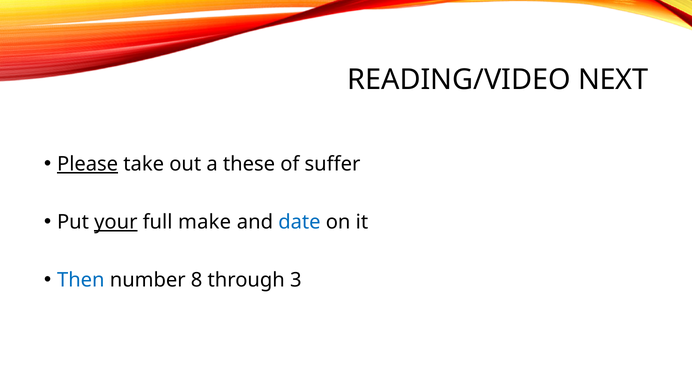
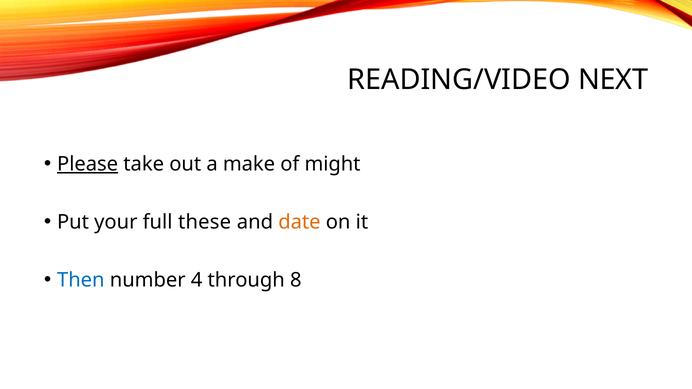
these: these -> make (249, 164)
suffer: suffer -> might (333, 164)
your underline: present -> none (116, 222)
make: make -> these (205, 222)
date colour: blue -> orange (299, 222)
8: 8 -> 4 (197, 280)
3: 3 -> 8 (296, 280)
